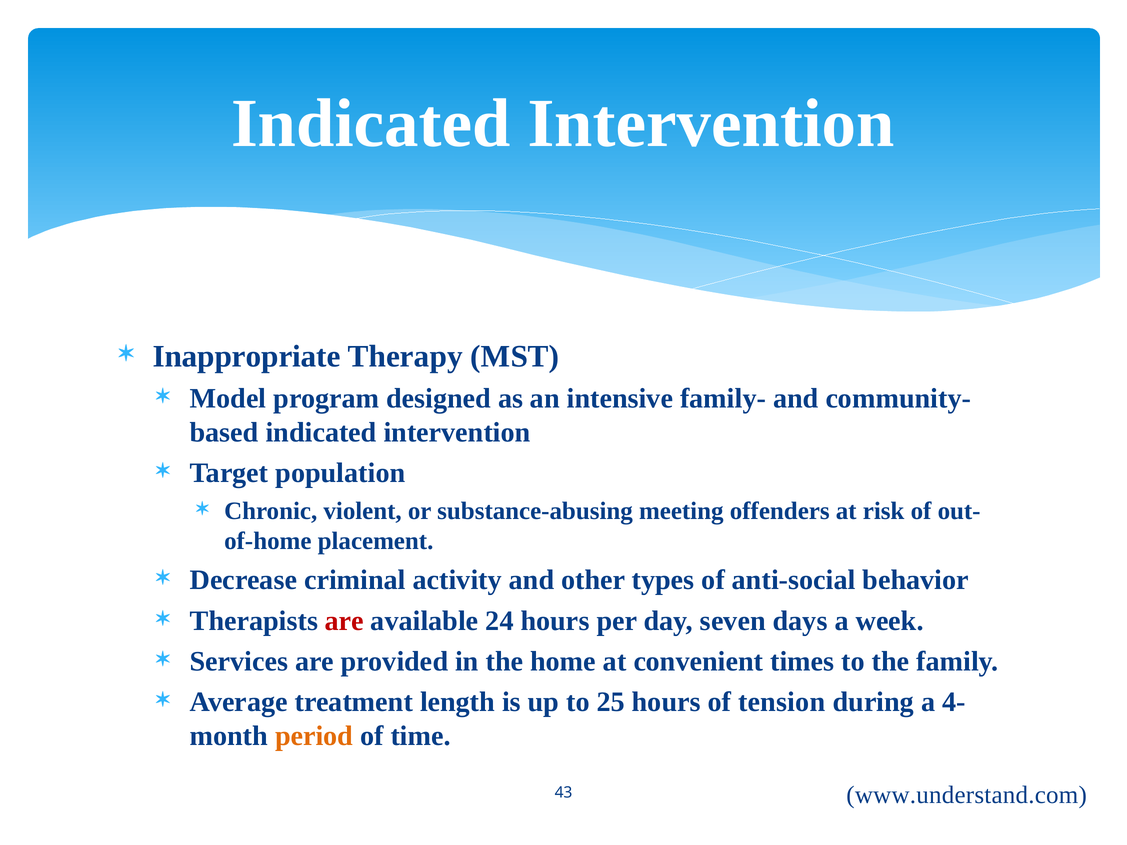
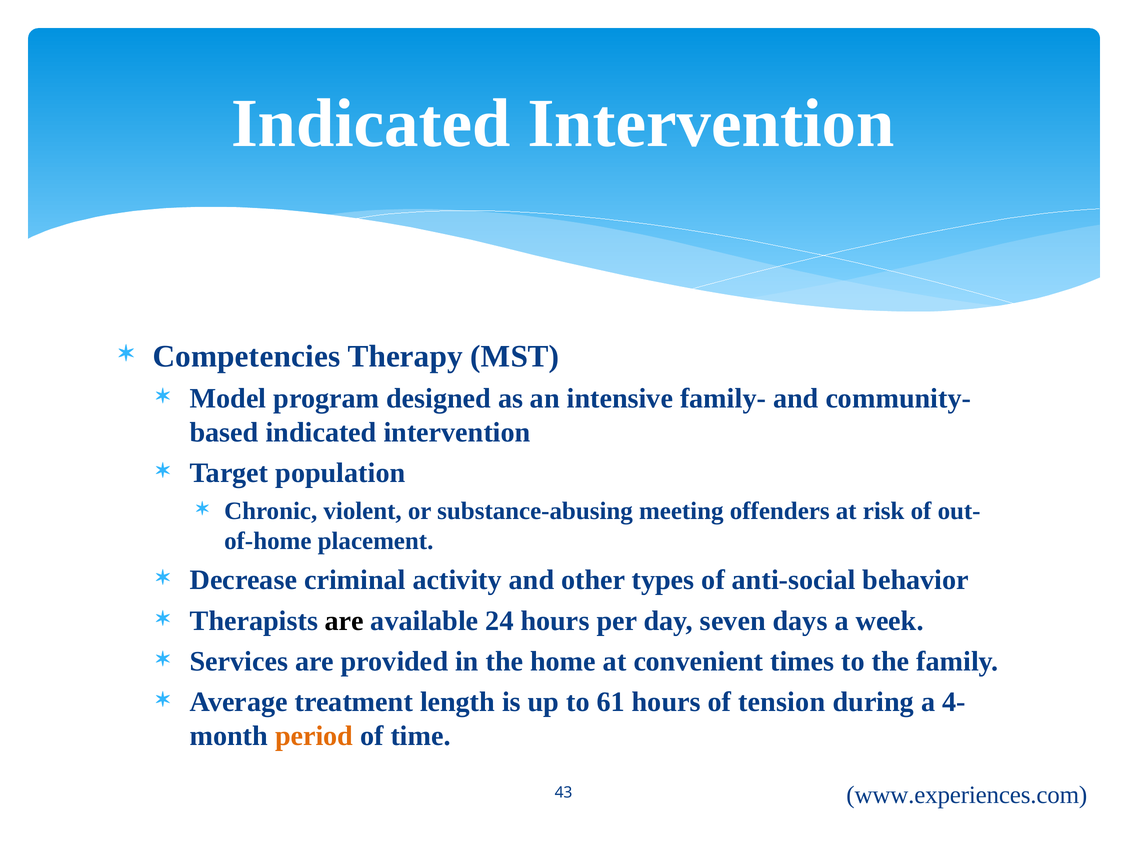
Inappropriate: Inappropriate -> Competencies (246, 356)
are colour: red -> black (344, 621)
25: 25 -> 61 (611, 702)
www.understand.com: www.understand.com -> www.experiences.com (967, 795)
